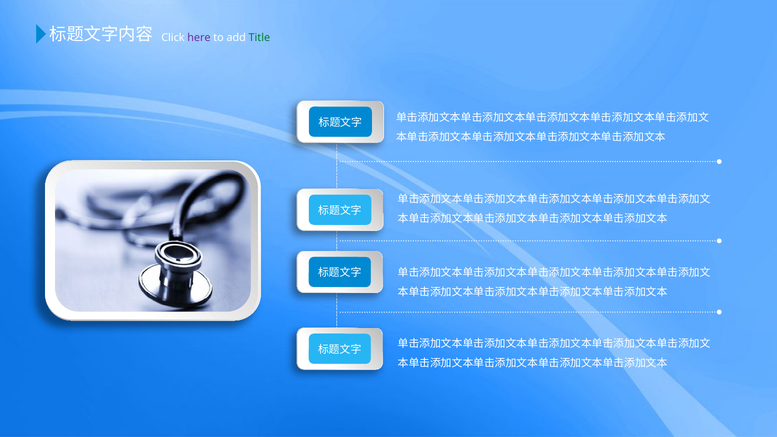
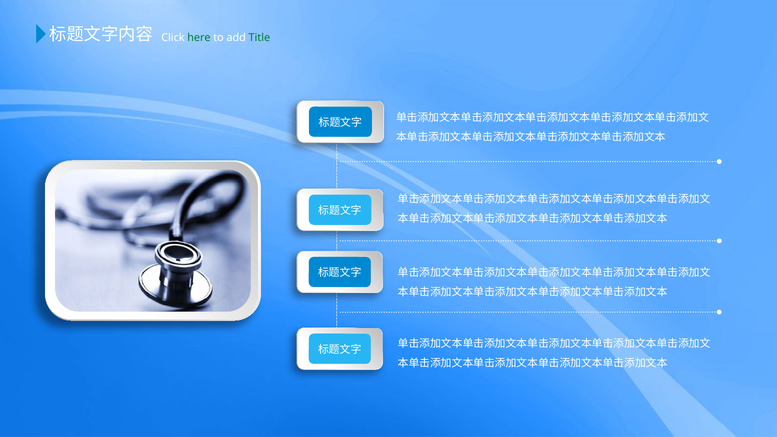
here colour: purple -> green (199, 37)
